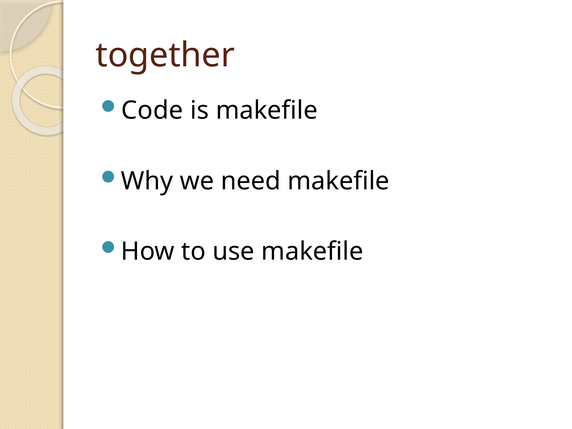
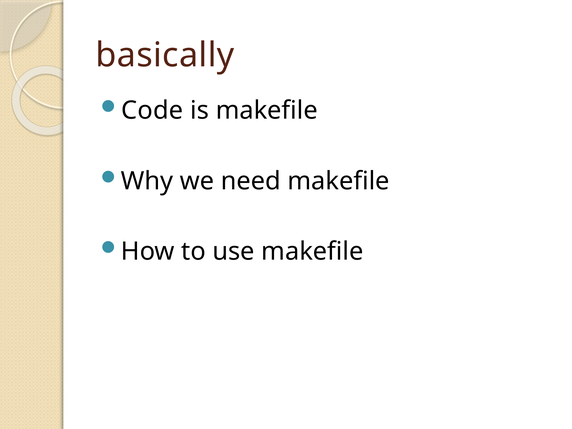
together: together -> basically (165, 55)
